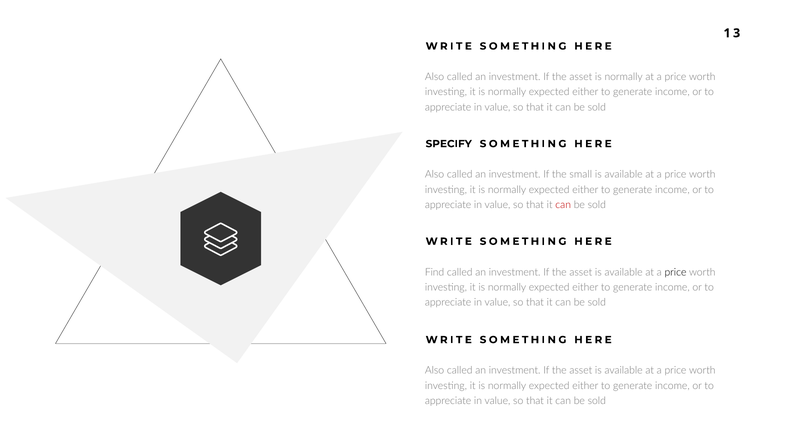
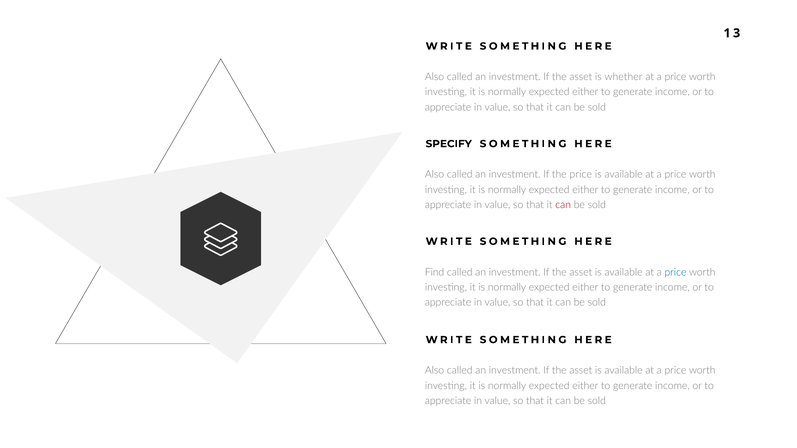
asset is normally: normally -> whether (624, 77)
the small: small -> price (581, 175)
price colour: black -> blue (675, 272)
